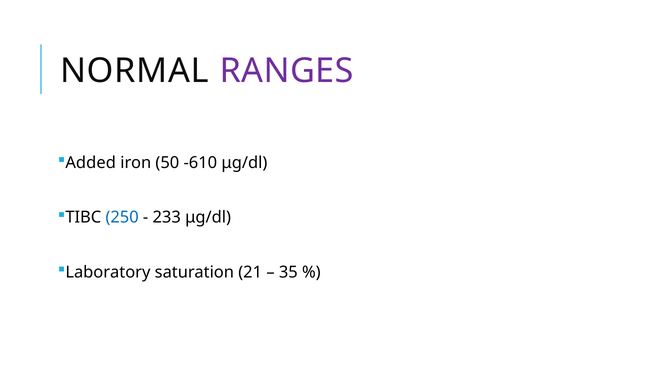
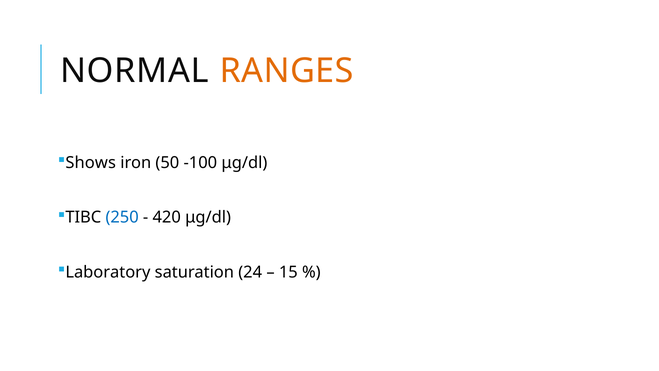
RANGES colour: purple -> orange (287, 71)
Added: Added -> Shows (91, 163)
-610: -610 -> -100 (200, 163)
233: 233 -> 420 (167, 217)
21: 21 -> 24 (250, 272)
35: 35 -> 15 (288, 272)
